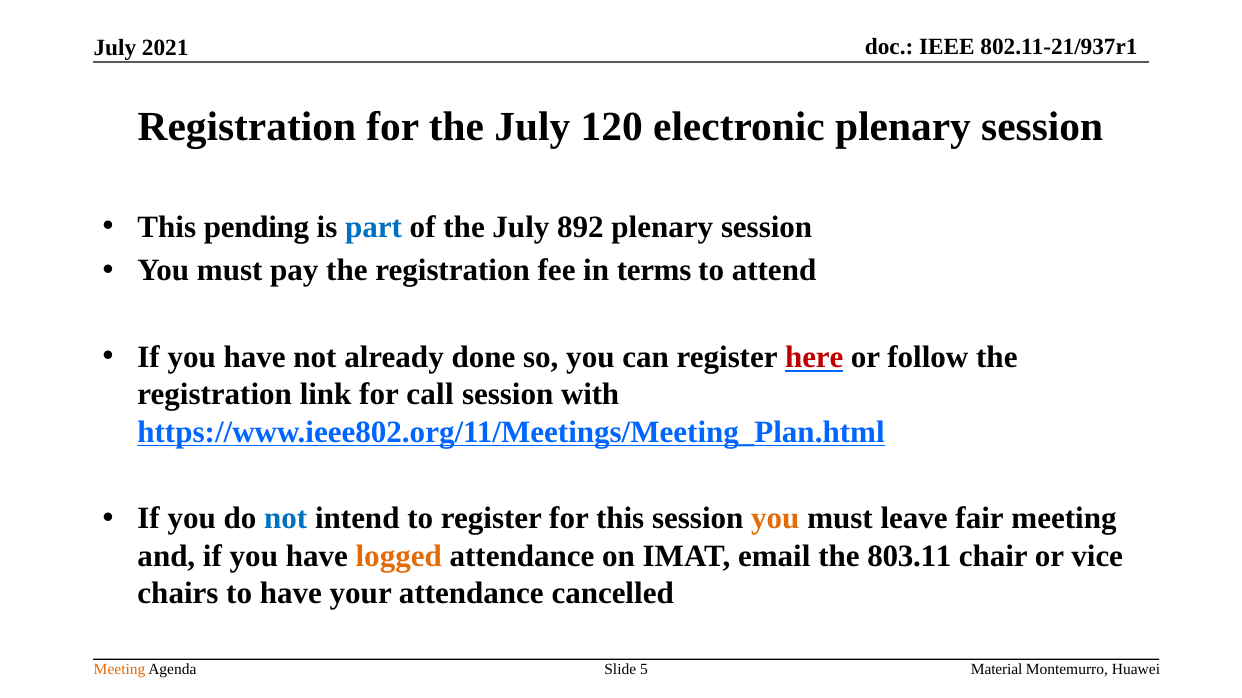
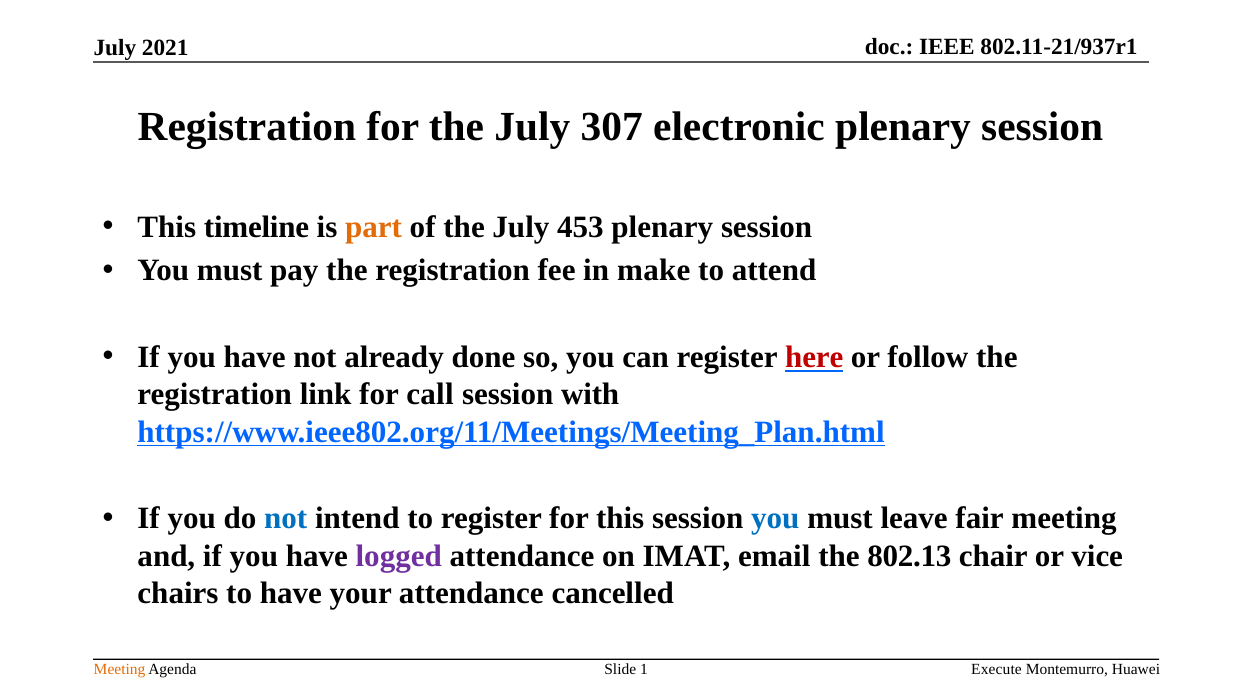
120: 120 -> 307 (612, 127)
pending: pending -> timeline (257, 227)
part colour: blue -> orange (374, 227)
892: 892 -> 453 (580, 227)
terms: terms -> make (654, 271)
you colour: orange -> blue (775, 519)
logged colour: orange -> purple (399, 556)
803.11: 803.11 -> 802.13 (909, 556)
5: 5 -> 1 (644, 670)
Material: Material -> Execute (997, 670)
